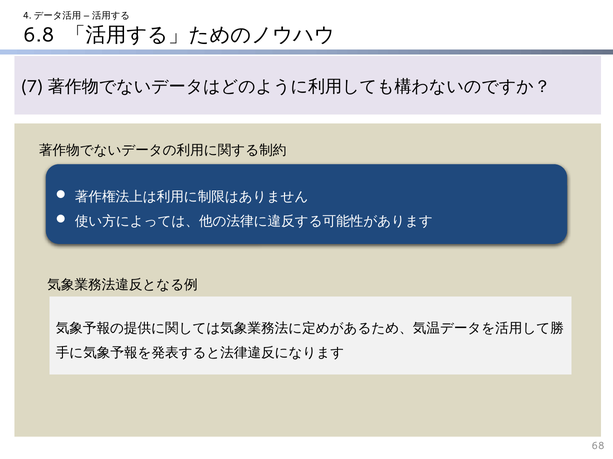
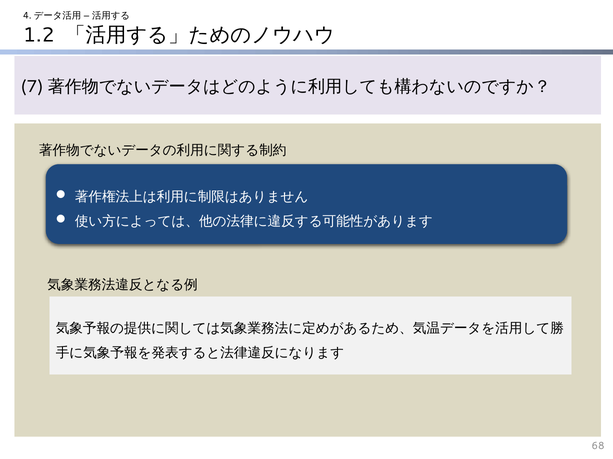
6.8: 6.8 -> 1.2 (39, 35)
